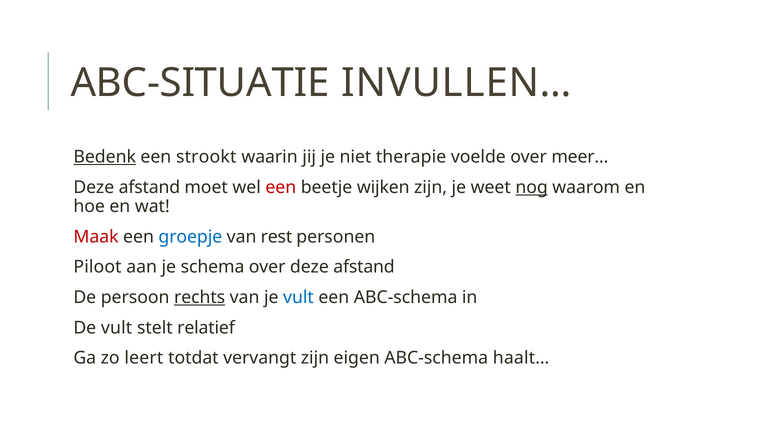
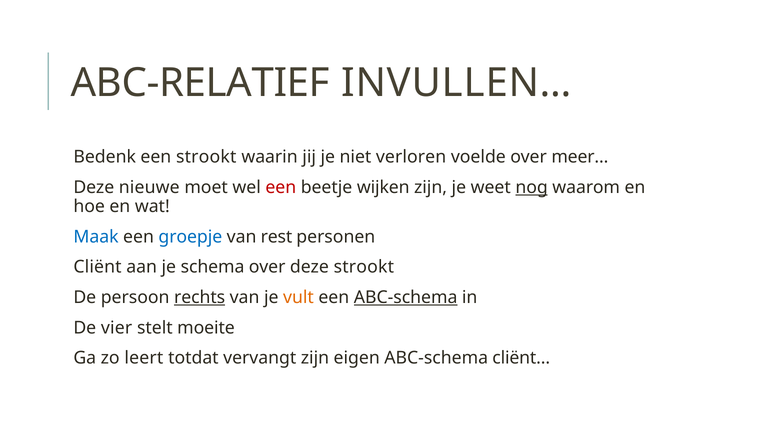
ABC-SITUATIE: ABC-SITUATIE -> ABC-RELATIEF (200, 83)
Bedenk underline: present -> none (105, 157)
therapie: therapie -> verloren (411, 157)
afstand: afstand -> nieuwe (149, 187)
Maak colour: red -> blue (96, 237)
Piloot: Piloot -> Cliënt (98, 267)
over deze afstand: afstand -> strookt (364, 267)
vult colour: blue -> orange (298, 297)
ABC-schema underline: none -> present (406, 297)
De vult: vult -> vier (117, 328)
relatief: relatief -> moeite (206, 328)
haalt…: haalt… -> cliënt… (521, 358)
